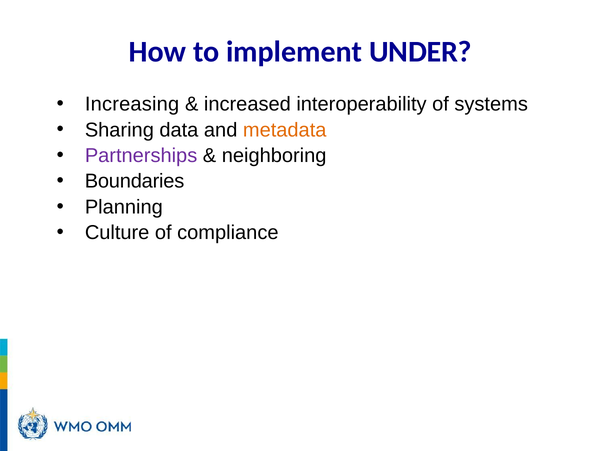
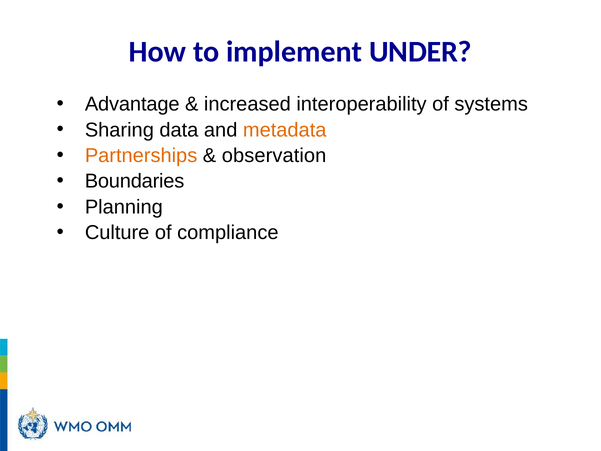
Increasing: Increasing -> Advantage (132, 104)
Partnerships colour: purple -> orange (141, 156)
neighboring: neighboring -> observation (274, 156)
